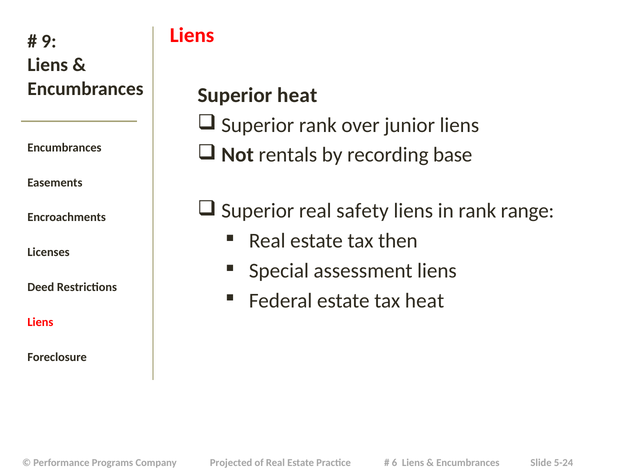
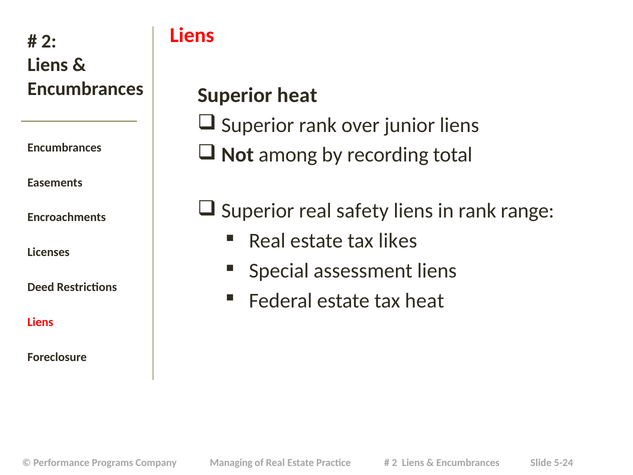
9: 9 -> 2 (49, 42)
rentals: rentals -> among (288, 155)
base: base -> total (453, 155)
then: then -> likes (398, 241)
Projected: Projected -> Managing (231, 462)
6: 6 -> 2 (394, 462)
